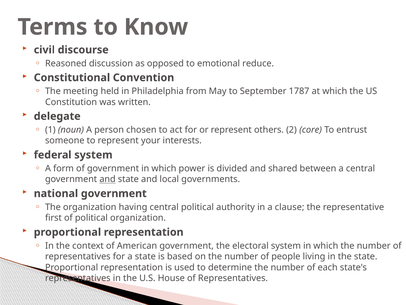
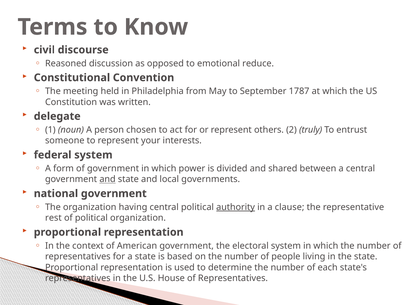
core: core -> truly (311, 130)
authority underline: none -> present (236, 207)
first: first -> rest (53, 218)
